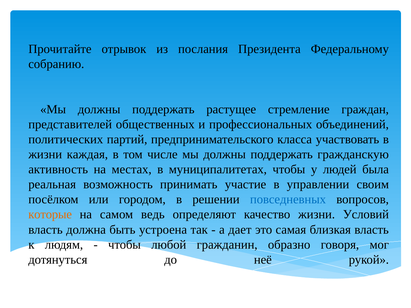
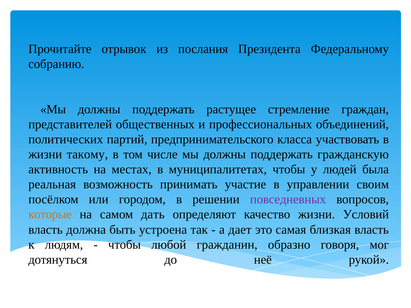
каждая: каждая -> такому (87, 154)
повседневных colour: blue -> purple (288, 200)
ведь: ведь -> дать (153, 215)
